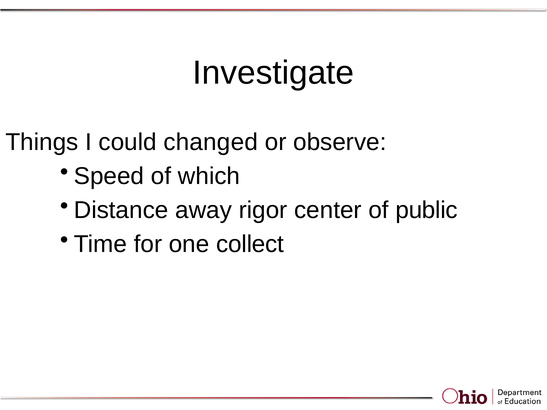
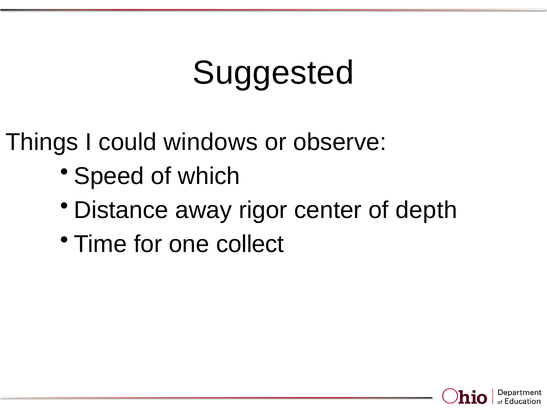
Investigate: Investigate -> Suggested (273, 73)
changed: changed -> windows (211, 142)
public: public -> depth (426, 210)
